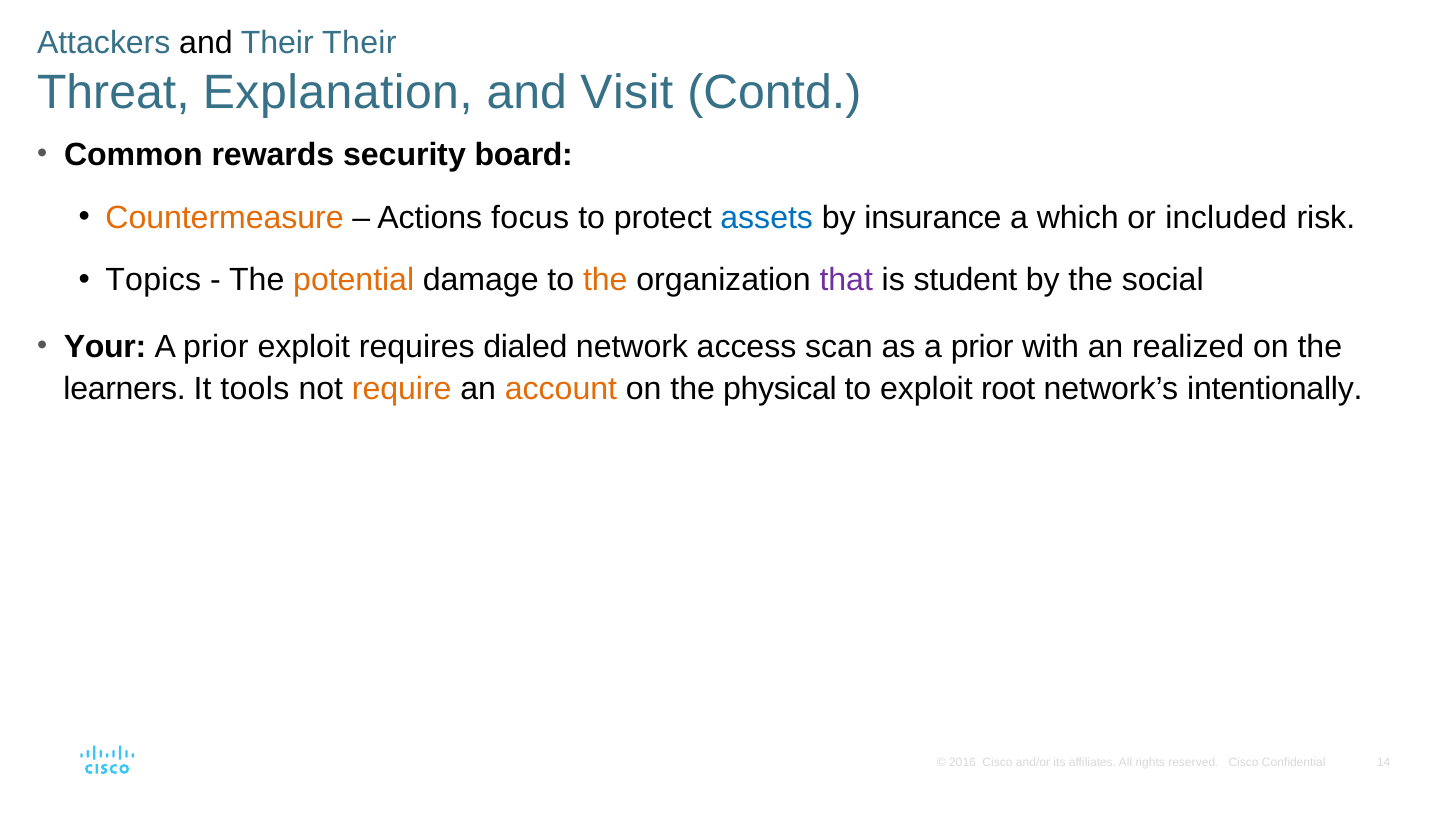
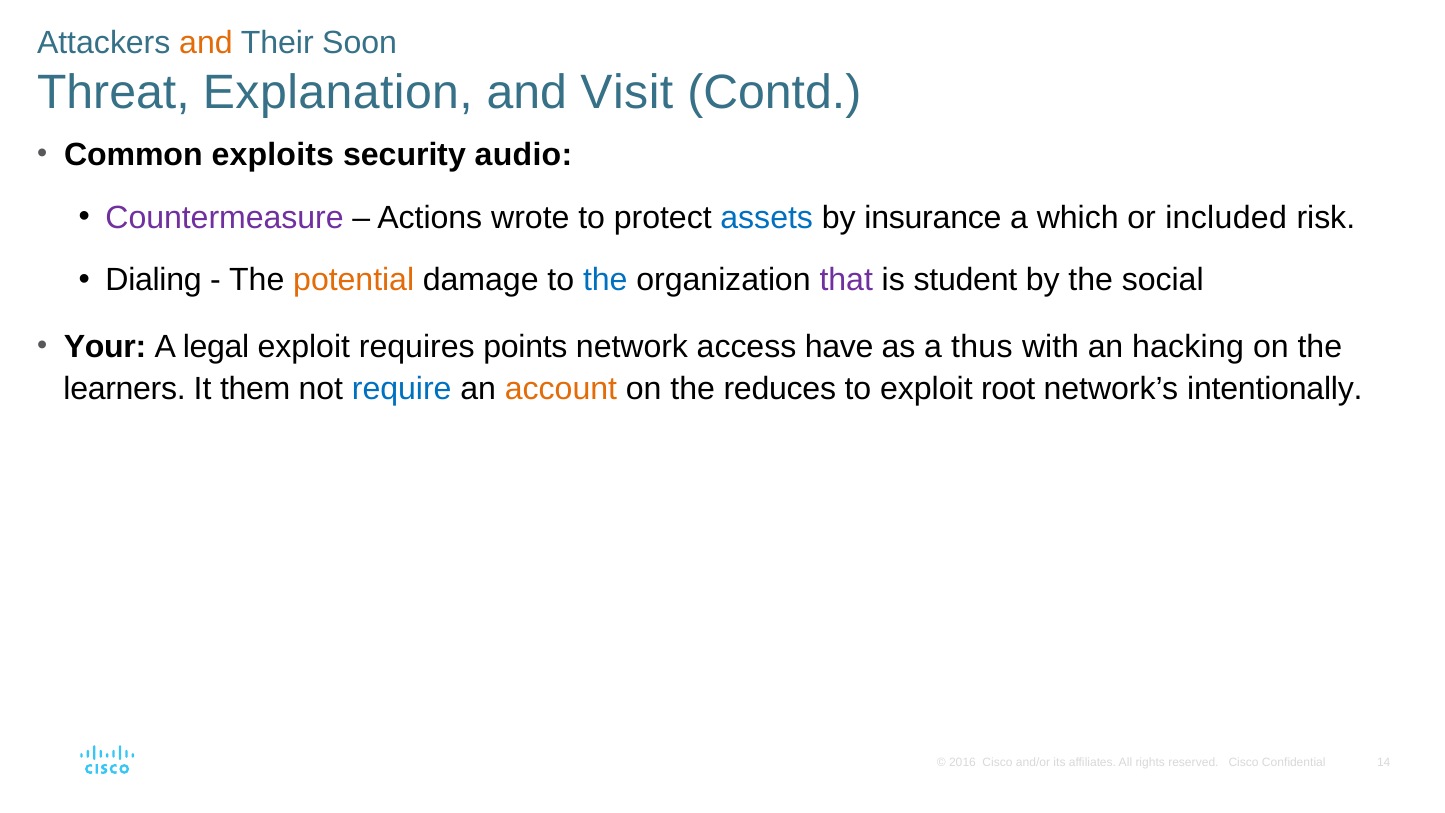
and colour: black -> orange (206, 43)
Their Their: Their -> Soon (360, 43)
rewards: rewards -> exploits (273, 155)
board: board -> audio (523, 155)
Countermeasure colour: orange -> purple (225, 218)
focus: focus -> wrote (530, 218)
Topics: Topics -> Dialing (154, 280)
the colour: orange -> blue (605, 280)
prior: prior -> legal (216, 347)
dialed: dialed -> points (525, 347)
scan: scan -> have (839, 347)
as a prior: prior -> thus (982, 347)
realized: realized -> hacking (1188, 347)
tools: tools -> them (255, 389)
require colour: orange -> blue (402, 389)
physical: physical -> reduces (780, 389)
